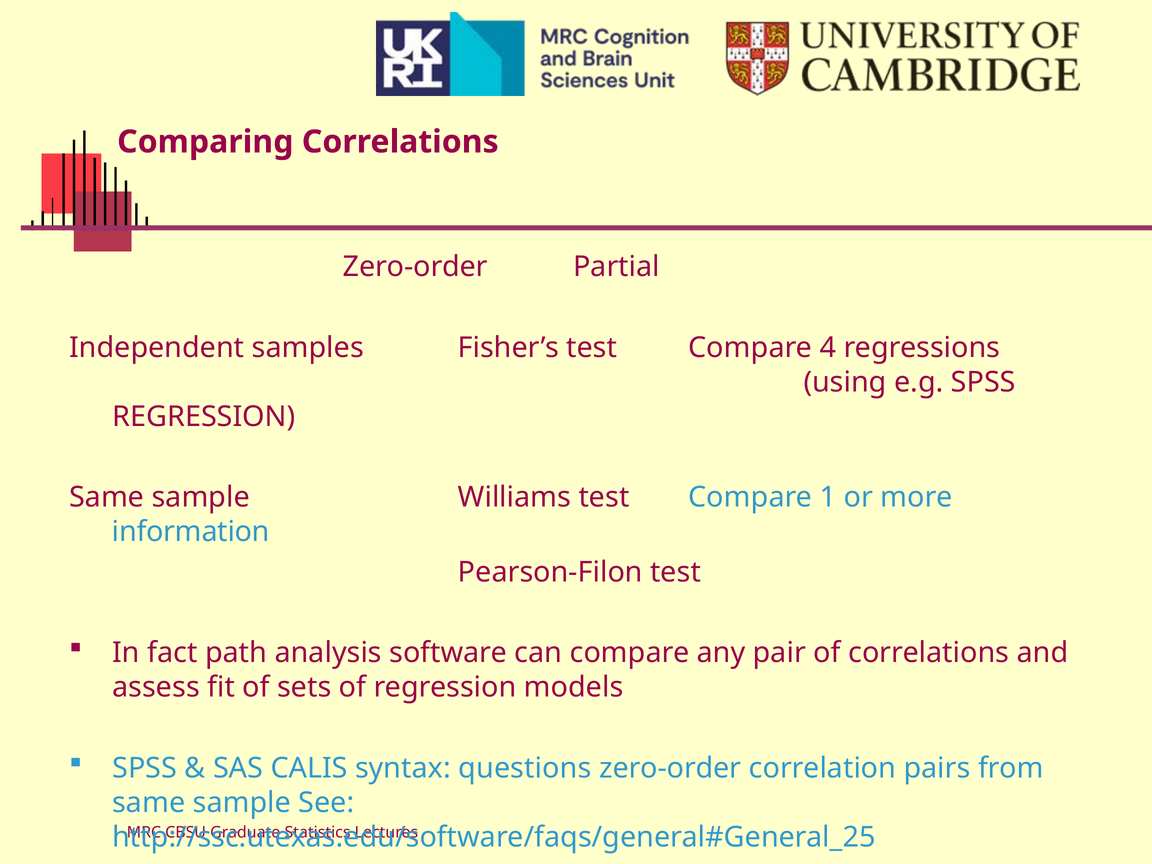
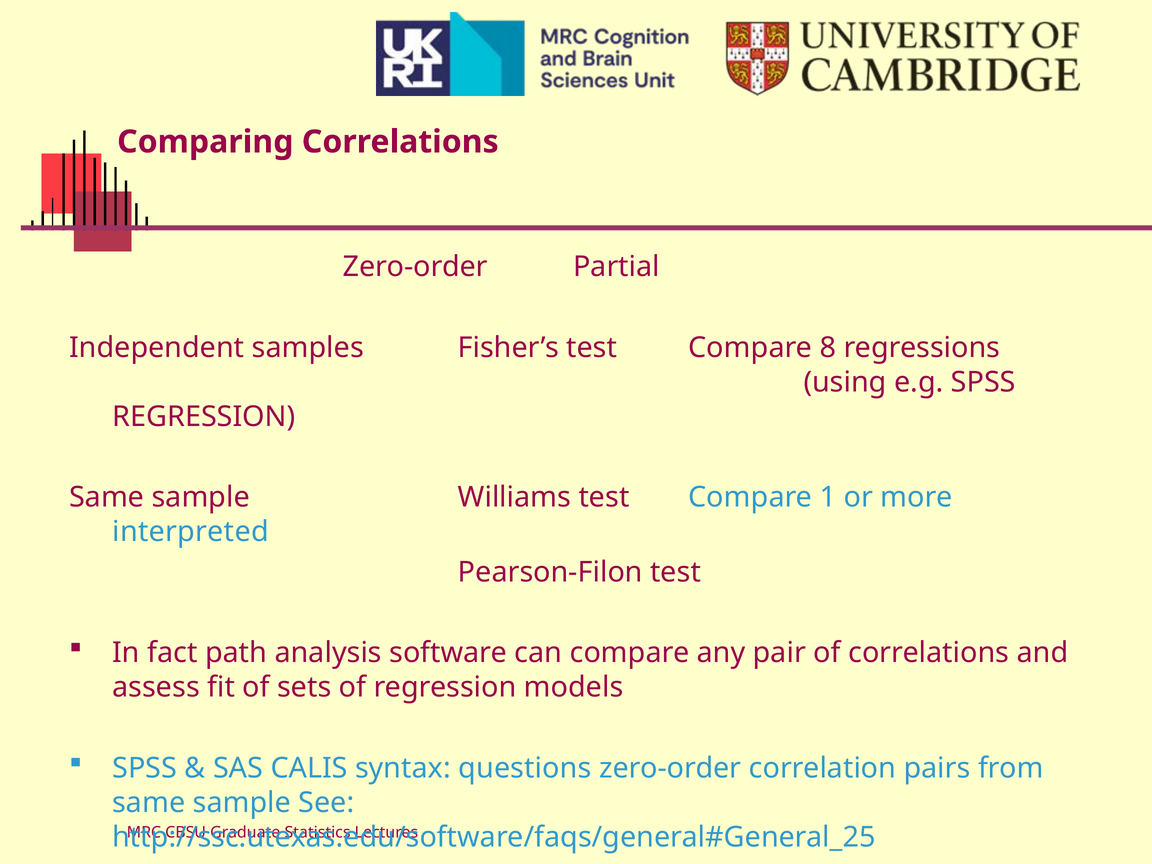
4: 4 -> 8 (828, 348)
information: information -> interpreted (191, 532)
